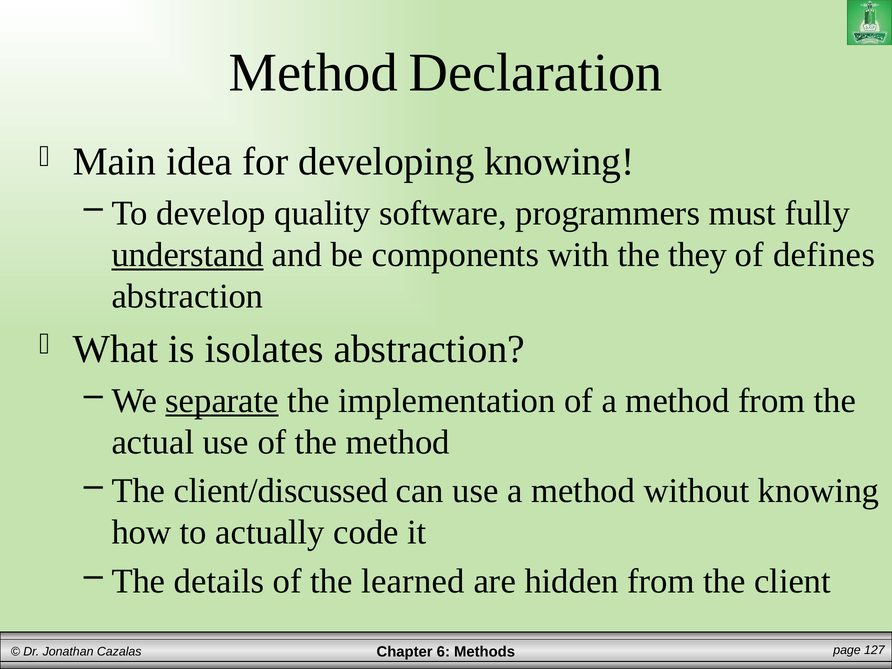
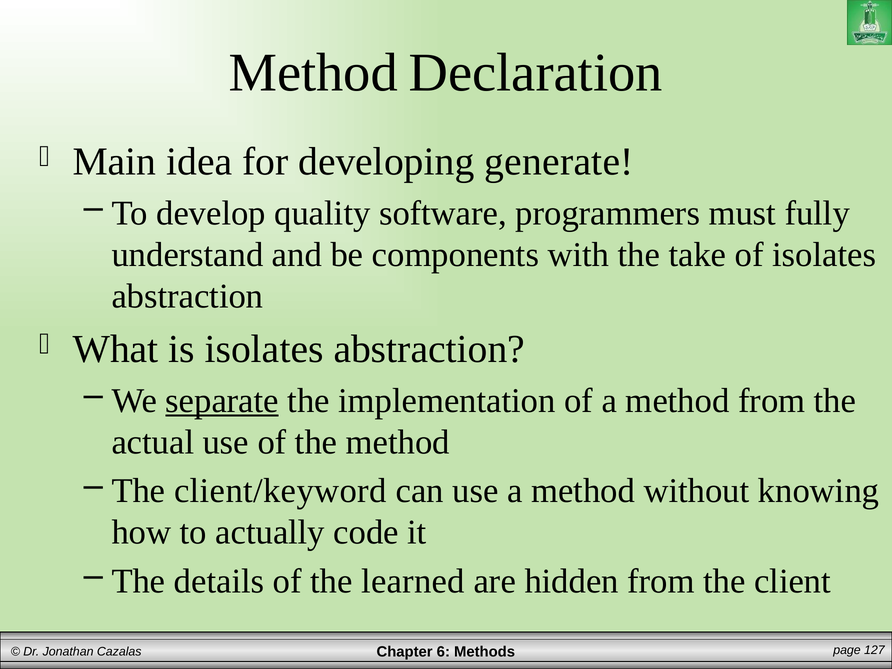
developing knowing: knowing -> generate (559, 162)
understand underline: present -> none (187, 255)
they: they -> take (697, 255)
of defines: defines -> isolates (824, 255)
client/discussed: client/discussed -> client/keyword (280, 491)
